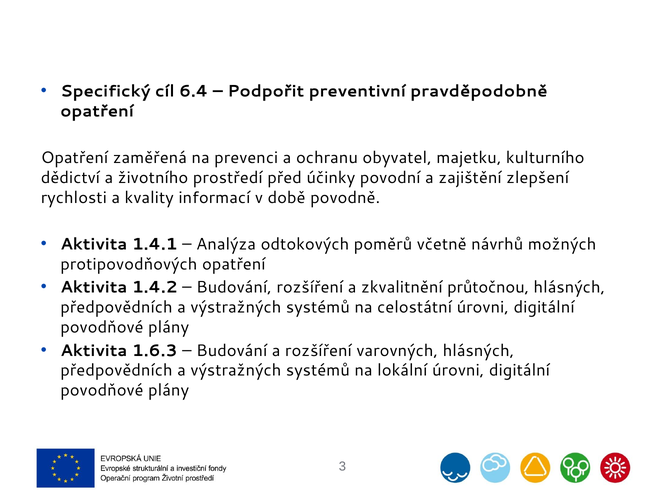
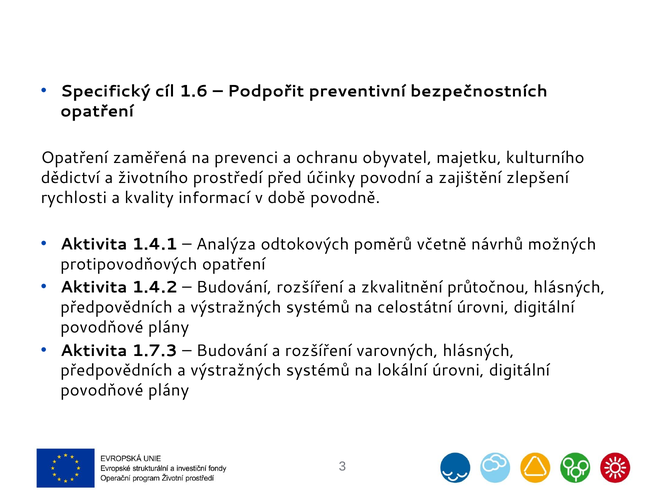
6.4: 6.4 -> 1.6 (194, 91)
pravděpodobně: pravděpodobně -> bezpečnostních (479, 91)
1.6.3: 1.6.3 -> 1.7.3 (155, 351)
